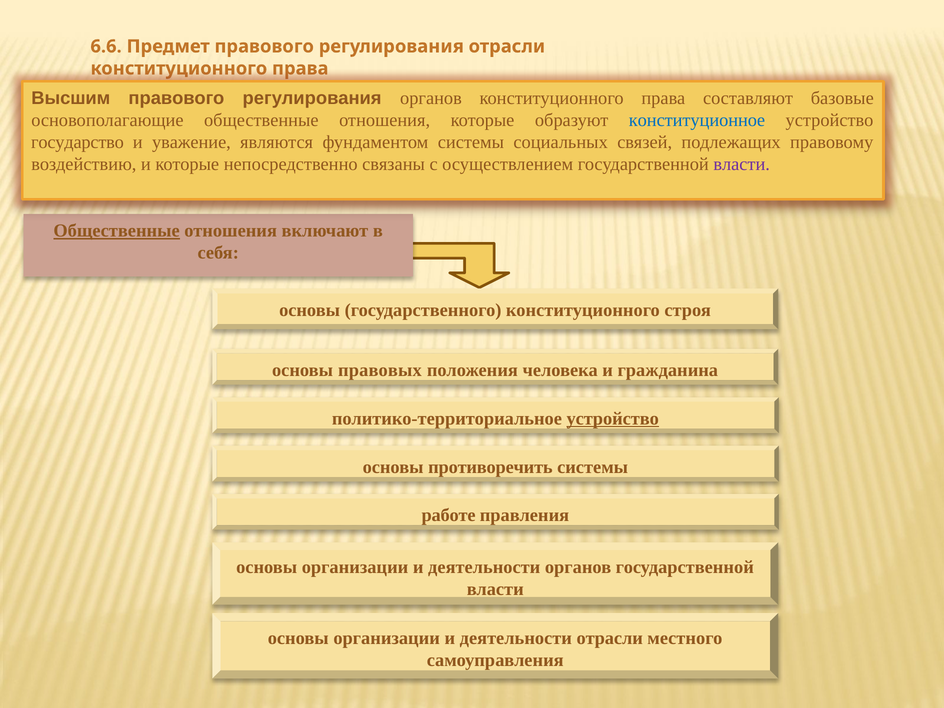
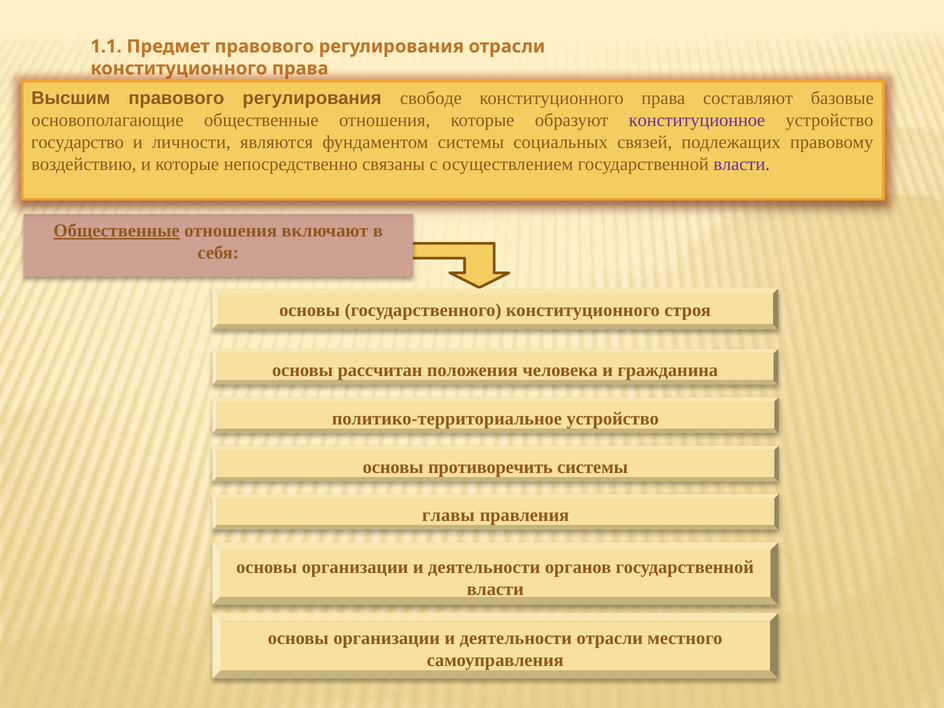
6.6: 6.6 -> 1.1 (106, 46)
регулирования органов: органов -> свободе (431, 98)
конституционное colour: blue -> purple (697, 120)
уважение: уважение -> личности (191, 142)
правовых: правовых -> рассчитан (380, 370)
устройство underline: present -> none (613, 419)
работе: работе -> главы (448, 515)
